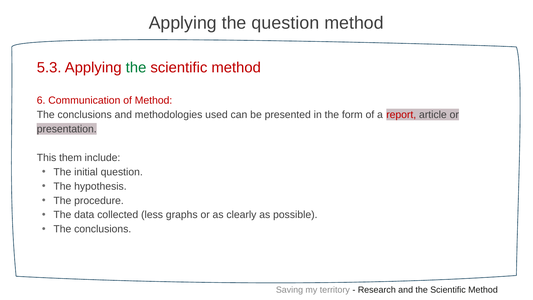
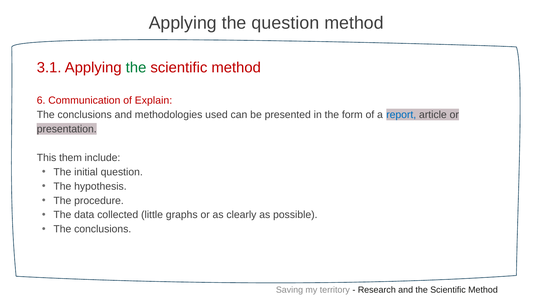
5.3: 5.3 -> 3.1 (49, 68)
of Method: Method -> Explain (154, 100)
report colour: red -> blue (401, 115)
less: less -> little (152, 215)
